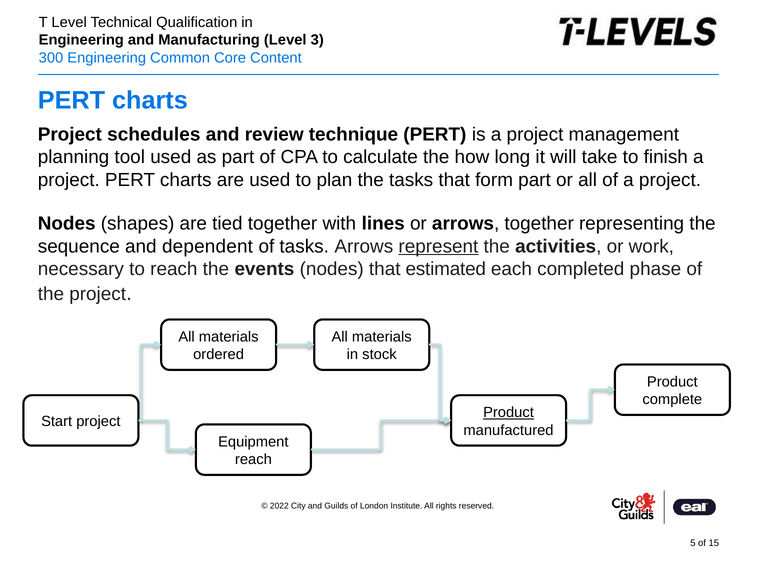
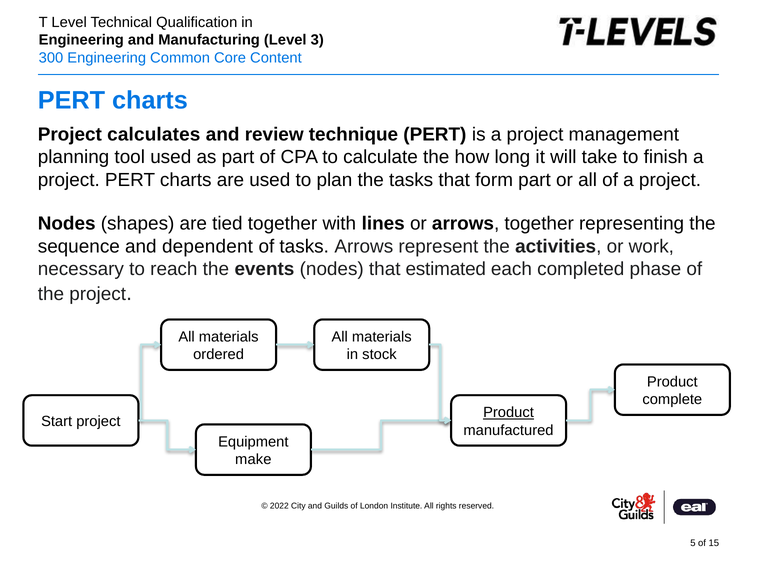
schedules: schedules -> calculates (154, 134)
represent underline: present -> none (438, 246)
reach: reach -> make (253, 459)
